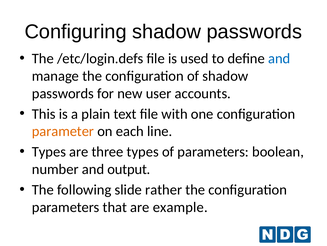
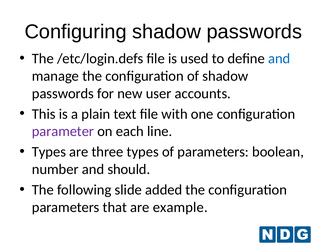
parameter colour: orange -> purple (63, 131)
output: output -> should (129, 169)
rather: rather -> added (164, 189)
